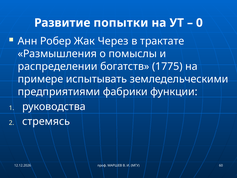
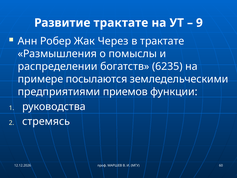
Развитие попытки: попытки -> трактате (121, 23)
0: 0 -> 9 (199, 23)
1775: 1775 -> 6235 (167, 66)
испытывать: испытывать -> посылаются (97, 79)
фабрики: фабрики -> приемов (125, 92)
